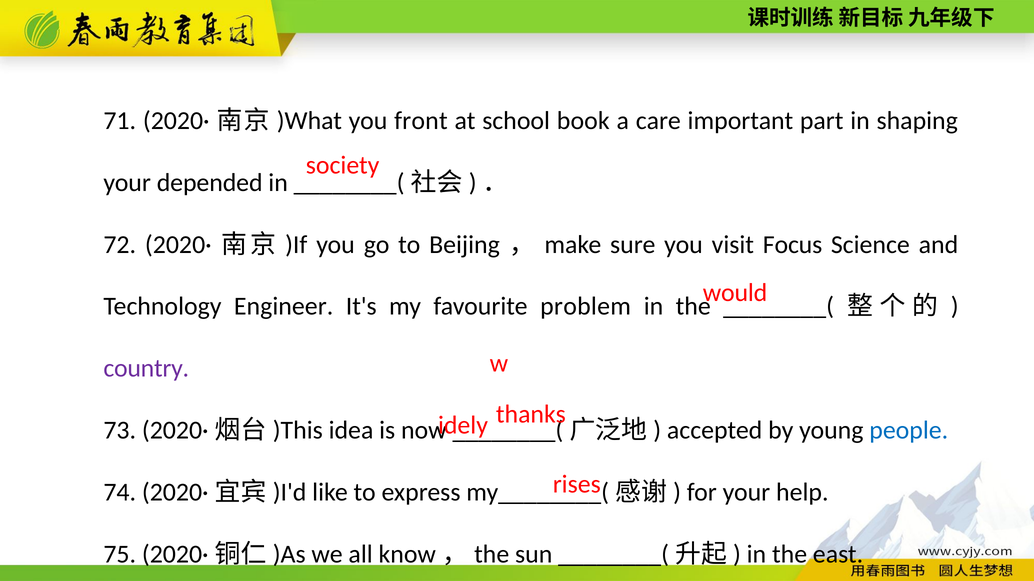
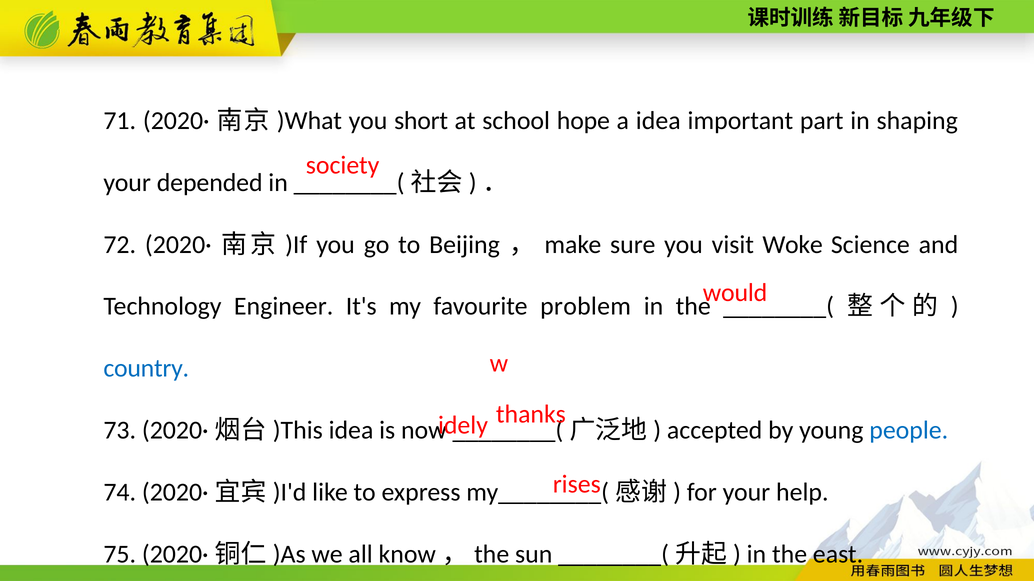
front: front -> short (421, 121)
book: book -> hope (583, 121)
a care: care -> idea (658, 121)
Focus: Focus -> Woke (793, 245)
country colour: purple -> blue (146, 369)
